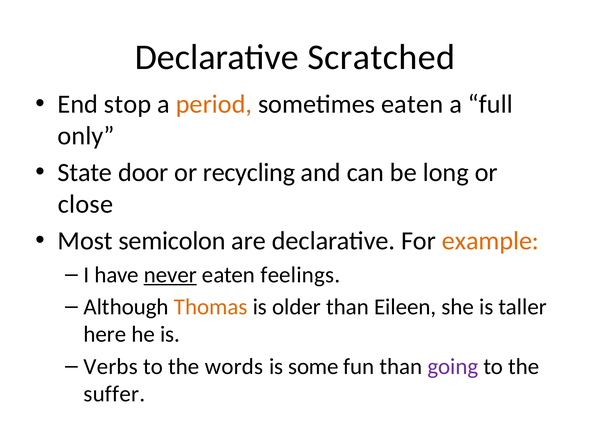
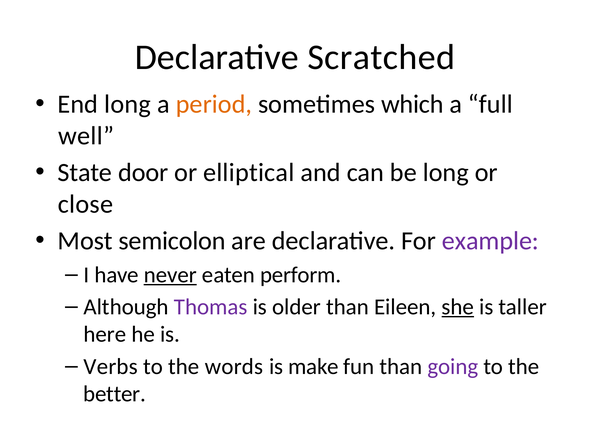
End stop: stop -> long (128, 104)
sometimes eaten: eaten -> which (412, 104)
only: only -> well (86, 136)
recycling: recycling -> elliptical (249, 173)
example colour: orange -> purple (490, 241)
feelings: feelings -> perform (301, 275)
Thomas colour: orange -> purple (211, 307)
she underline: none -> present (458, 307)
some: some -> make (313, 367)
suffer: suffer -> better (115, 394)
